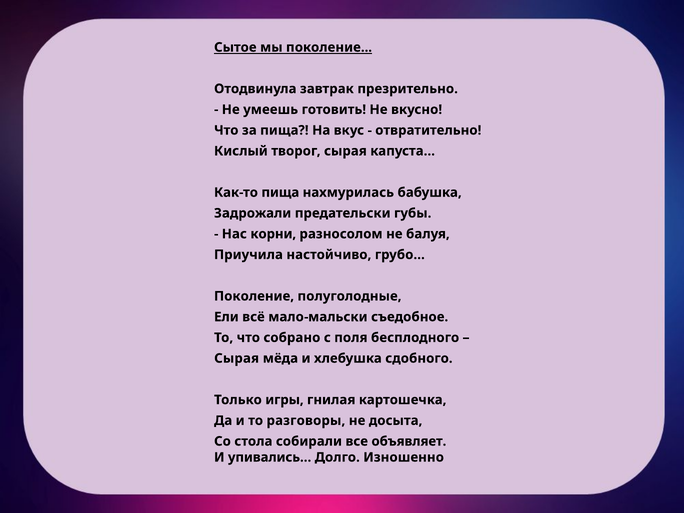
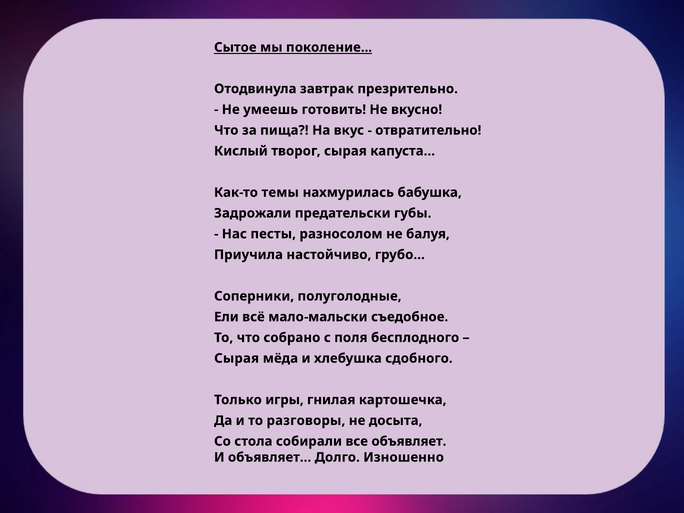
Как-то пища: пища -> темы (280, 192)
корни: корни -> песты (273, 234)
Поколение: Поколение -> Соперники (254, 296)
упивались…: упивались… -> объявляет… (270, 457)
